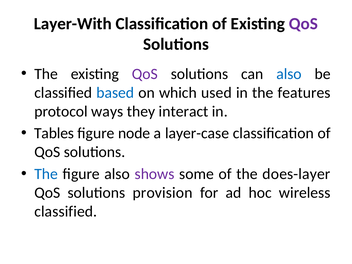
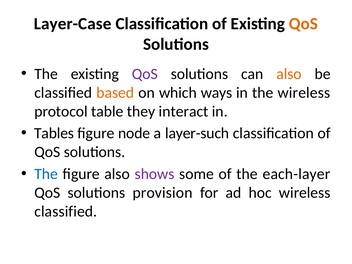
Layer-With: Layer-With -> Layer-Case (73, 24)
QoS colour: purple -> orange (303, 24)
also colour: blue -> orange (289, 74)
based colour: blue -> orange (115, 93)
used: used -> ways (217, 93)
the features: features -> wireless (304, 93)
ways: ways -> table (107, 111)
layer-case: layer-case -> layer-such (197, 133)
does-layer: does-layer -> each-layer (296, 174)
